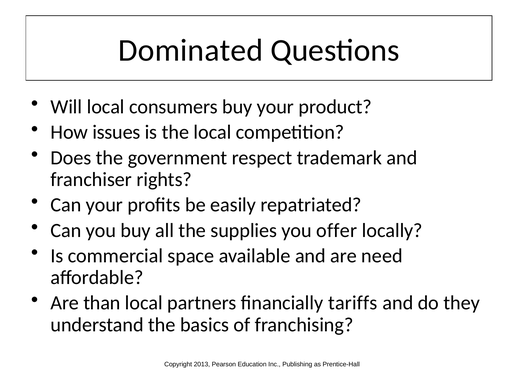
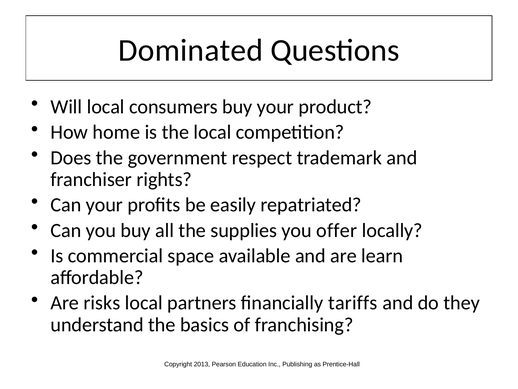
issues: issues -> home (116, 132)
need: need -> learn (382, 255)
than: than -> risks (102, 303)
